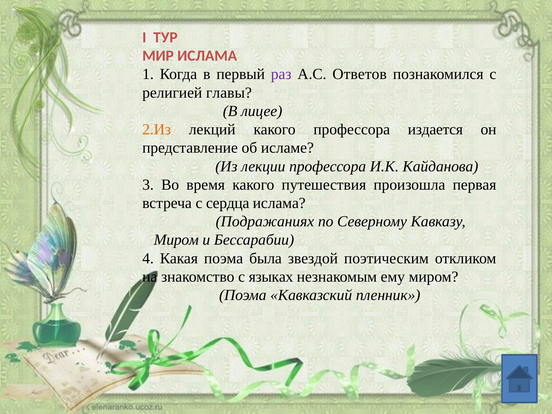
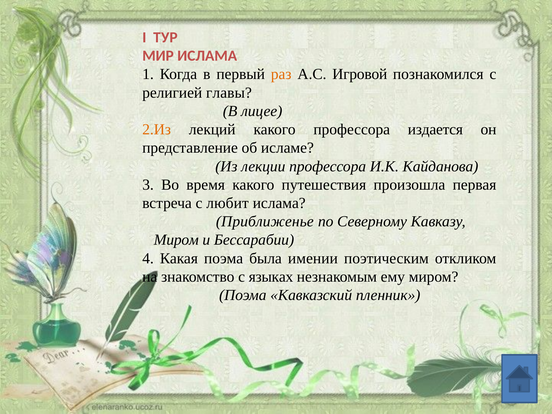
раз colour: purple -> orange (281, 74)
Ответов: Ответов -> Игровой (360, 74)
сердца: сердца -> любит (228, 203)
Подражаниях: Подражаниях -> Приближенье (265, 221)
звездой: звездой -> имении (313, 258)
